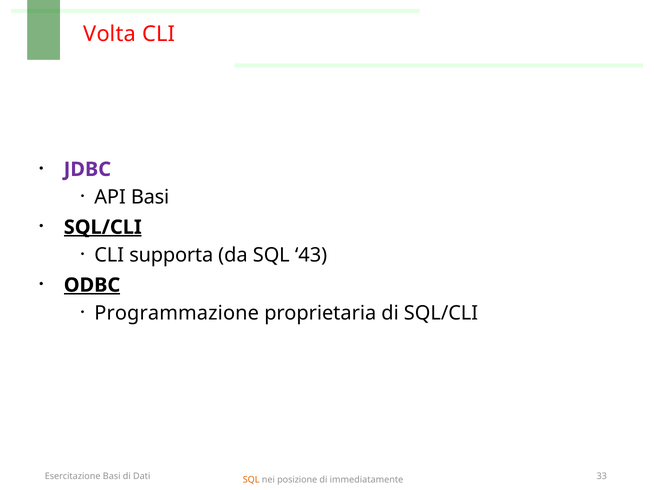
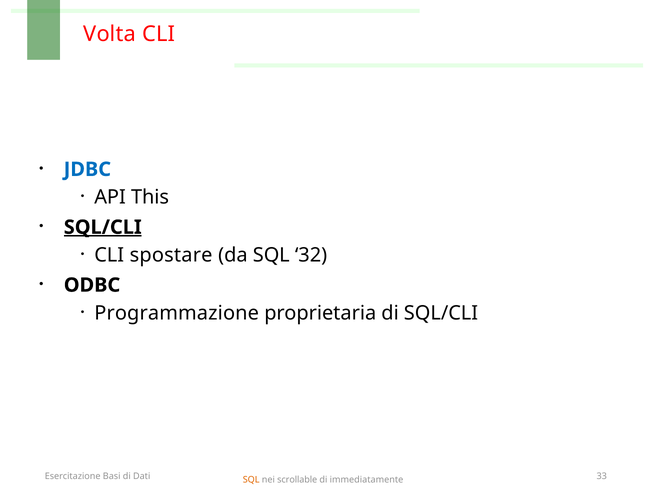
JDBC colour: purple -> blue (87, 170)
API Basi: Basi -> This (150, 198)
supporta: supporta -> spostare (171, 255)
43: 43 -> 32 (311, 255)
ODBC underline: present -> none (92, 285)
posizione: posizione -> scrollable (297, 480)
